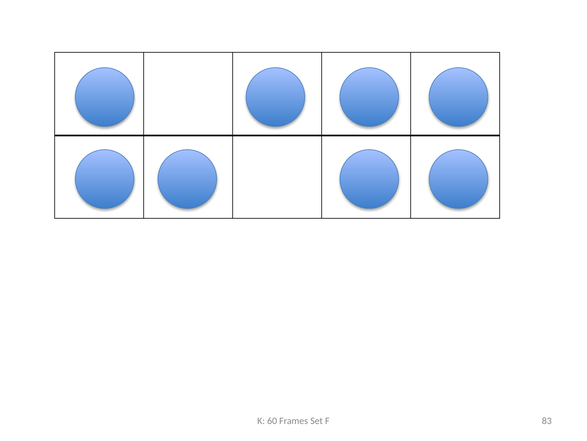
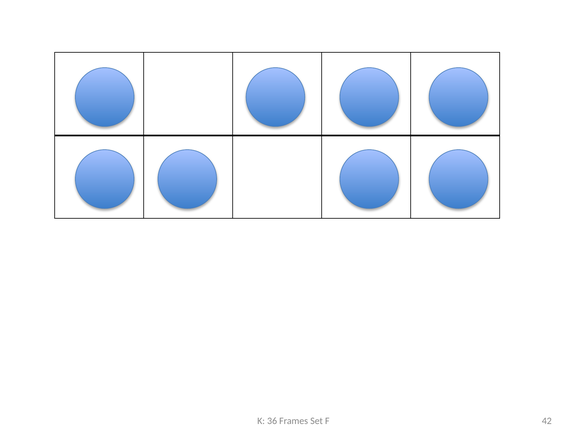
60: 60 -> 36 (272, 420)
83: 83 -> 42 (547, 420)
